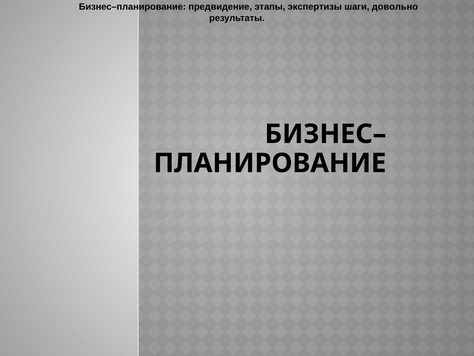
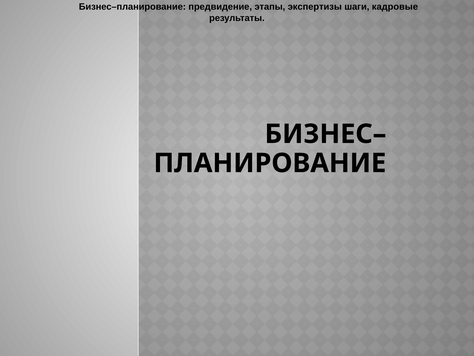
довольно: довольно -> кадровые (395, 7)
